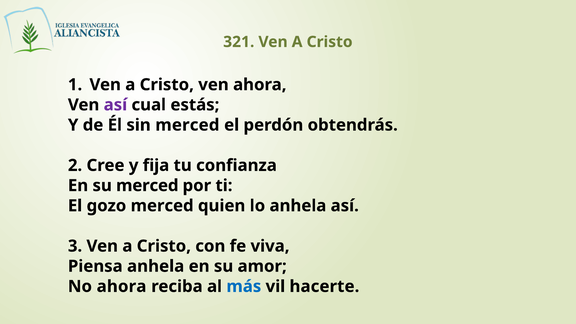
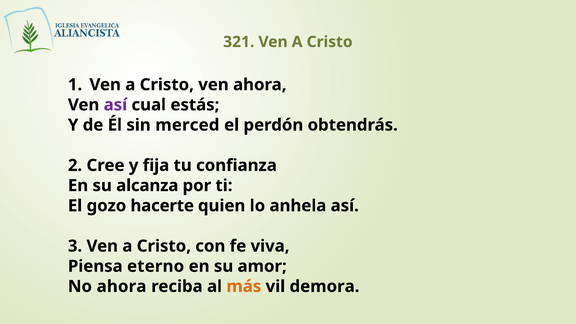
su merced: merced -> alcanza (147, 186)
gozo merced: merced -> hacerte (162, 206)
Piensa anhela: anhela -> eterno (156, 266)
más colour: blue -> orange (244, 286)
hacerte: hacerte -> demora (324, 286)
